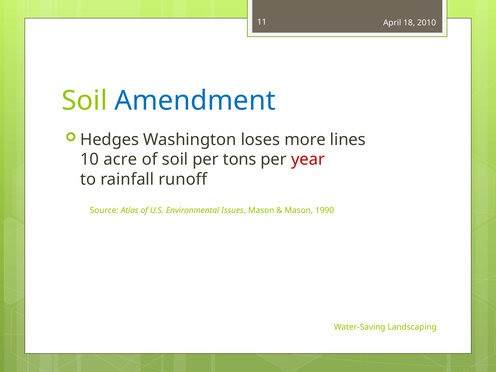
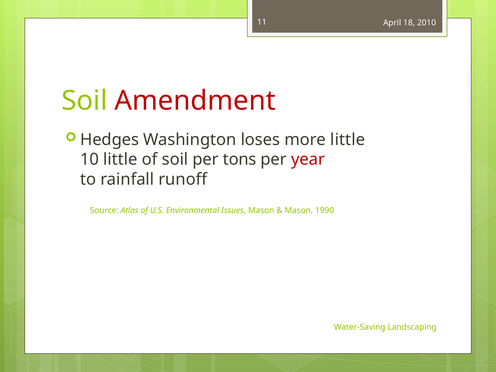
Amendment colour: blue -> red (195, 101)
more lines: lines -> little (348, 140)
10 acre: acre -> little (120, 159)
